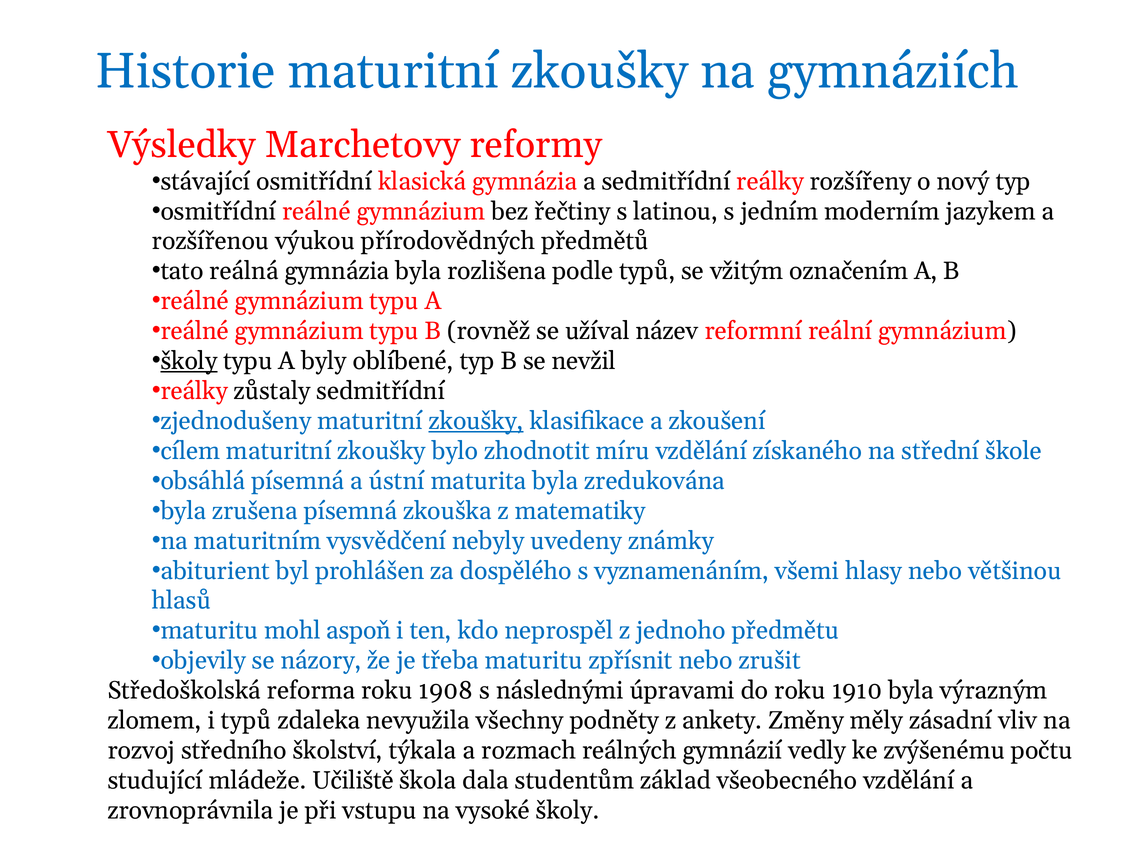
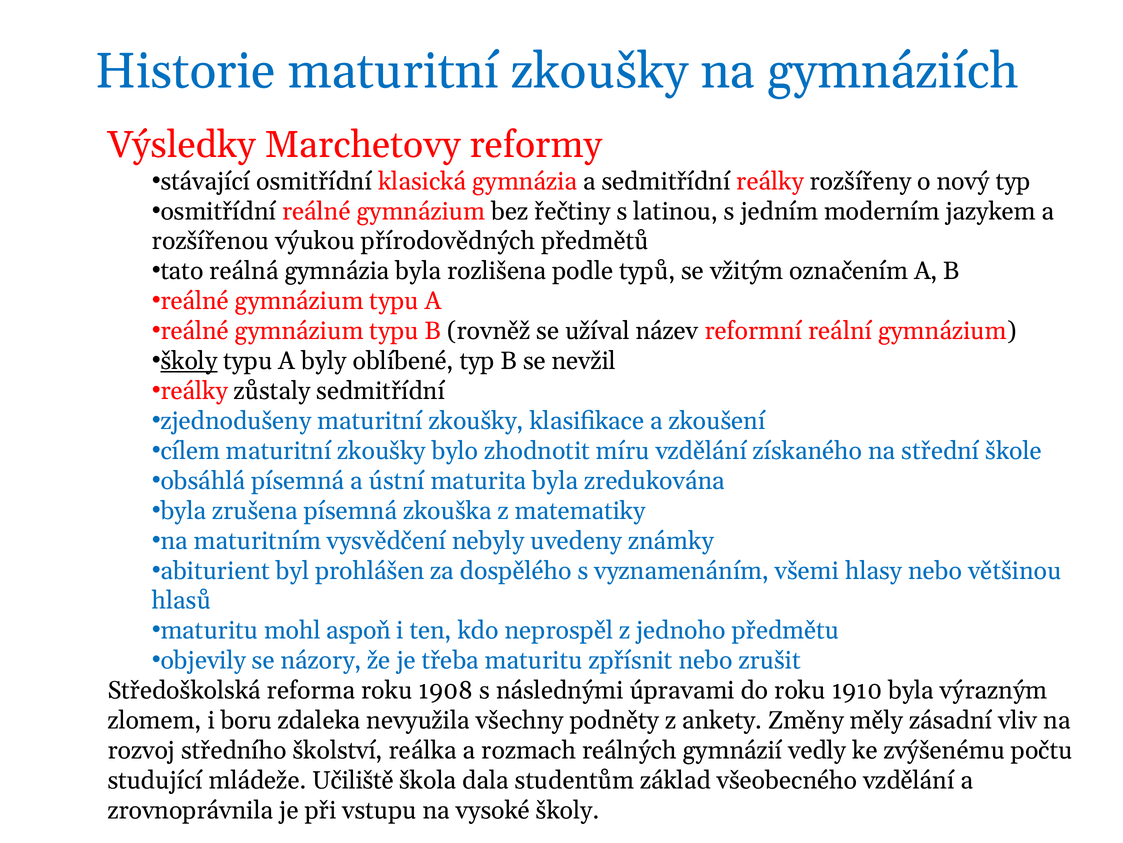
zkoušky underline: present -> none (476, 421)
i typů: typů -> boru (246, 720)
týkala: týkala -> reálka (423, 750)
